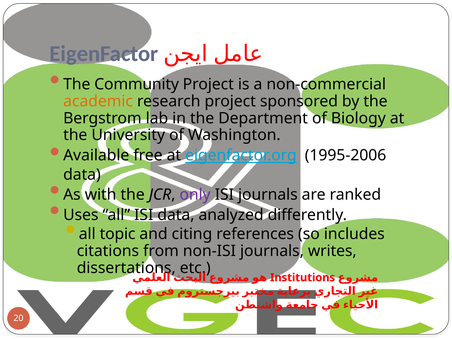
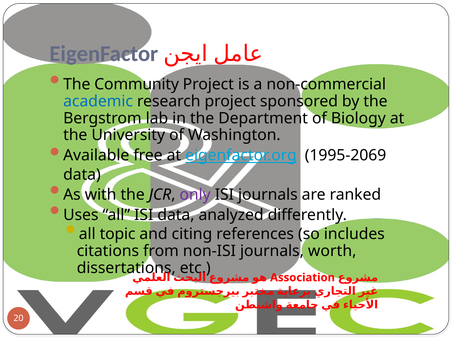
academic colour: orange -> blue (98, 101)
1995-2006: 1995-2006 -> 1995-2069 (346, 155)
writes: writes -> worth (332, 251)
Institutions: Institutions -> Association (303, 278)
